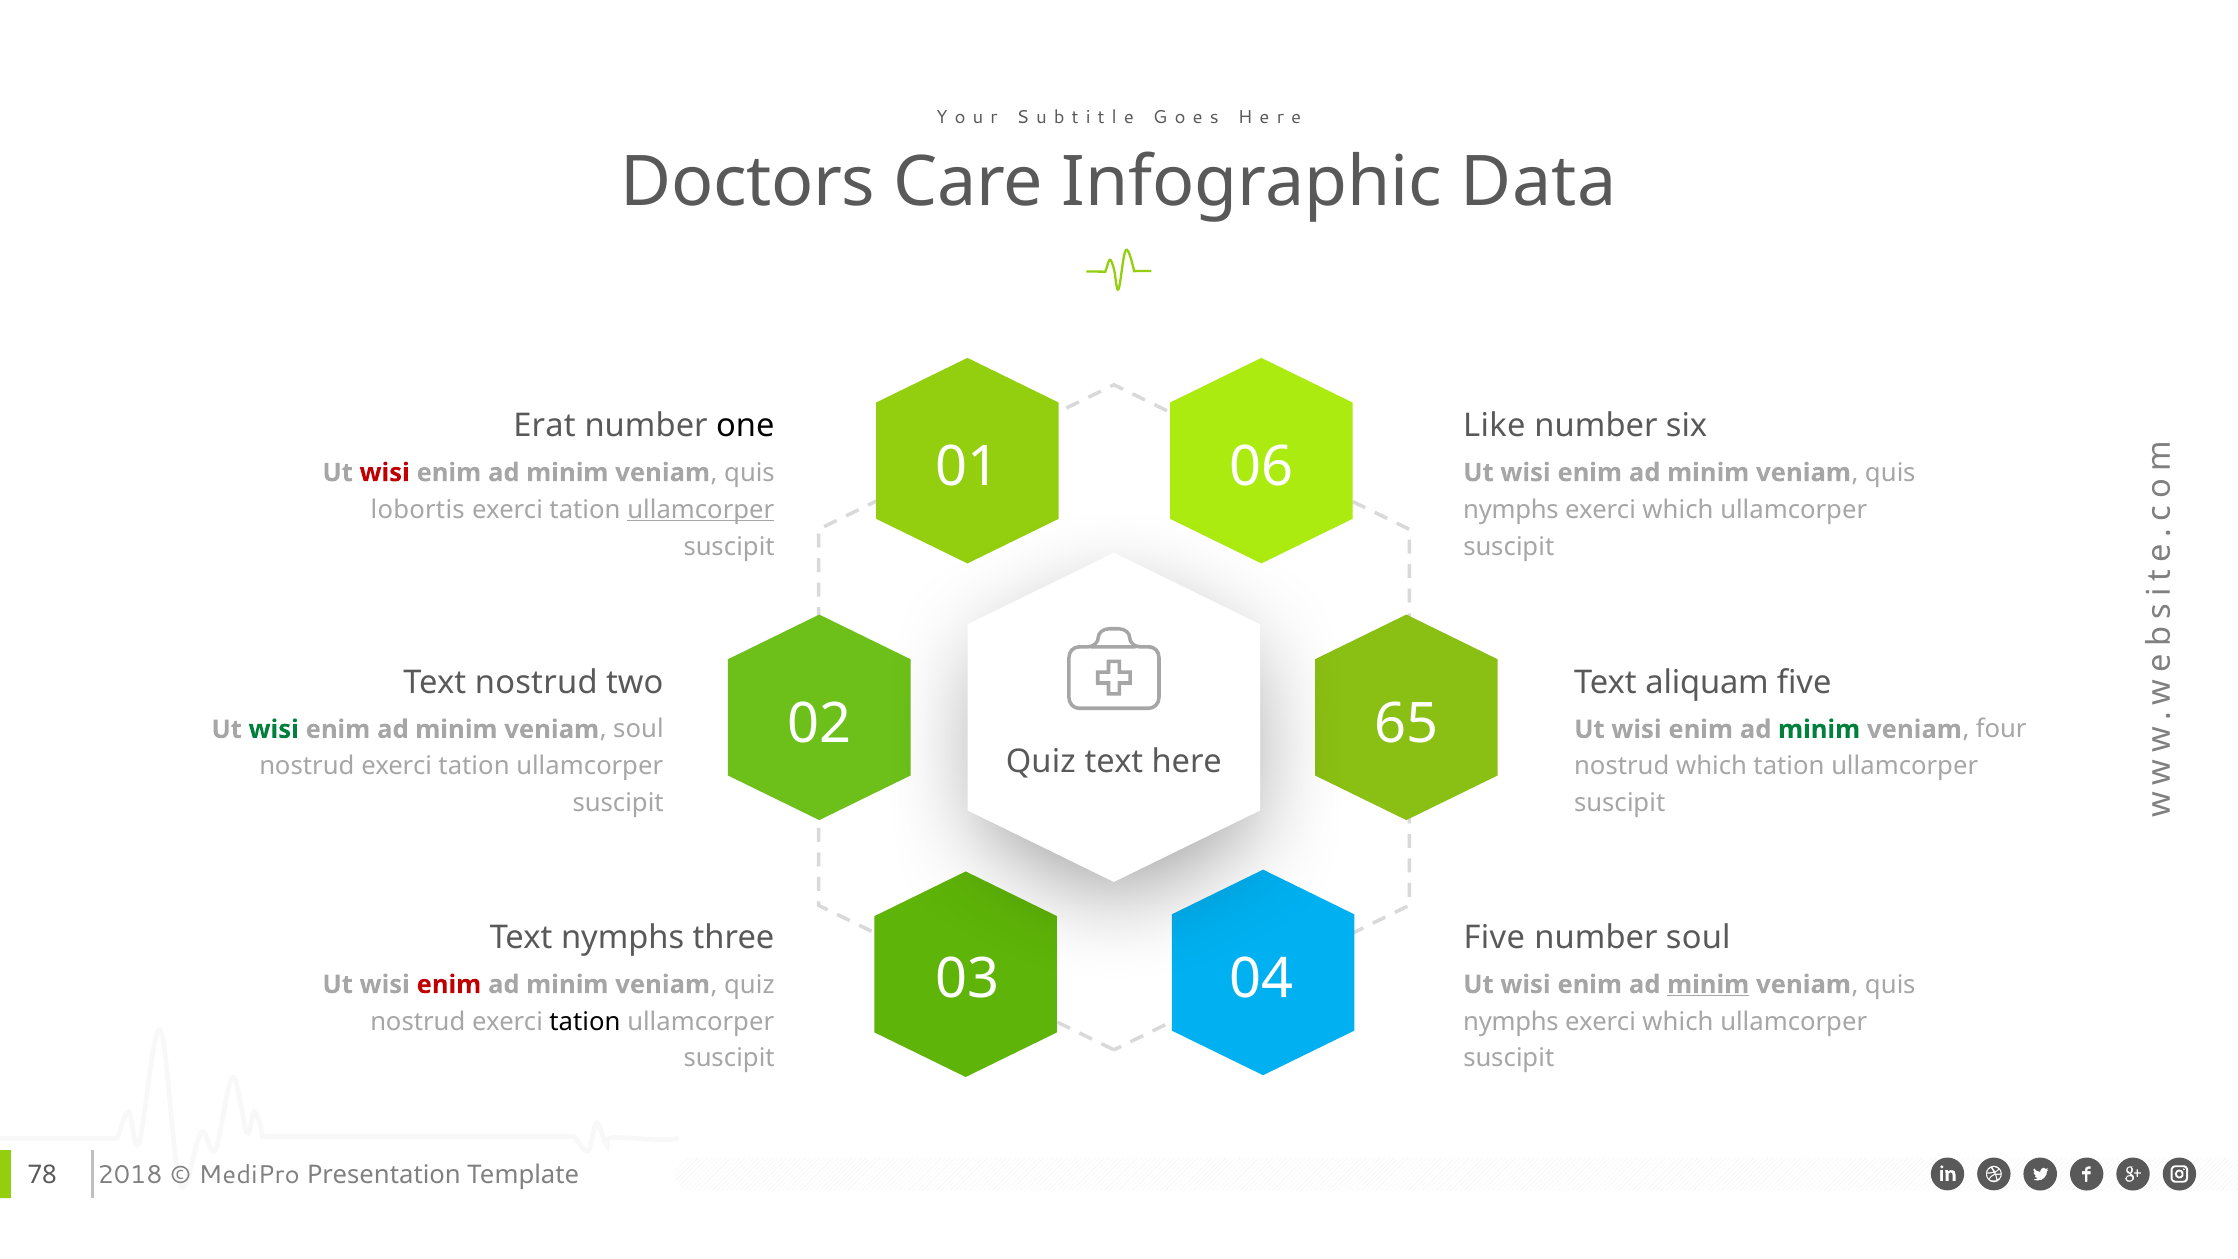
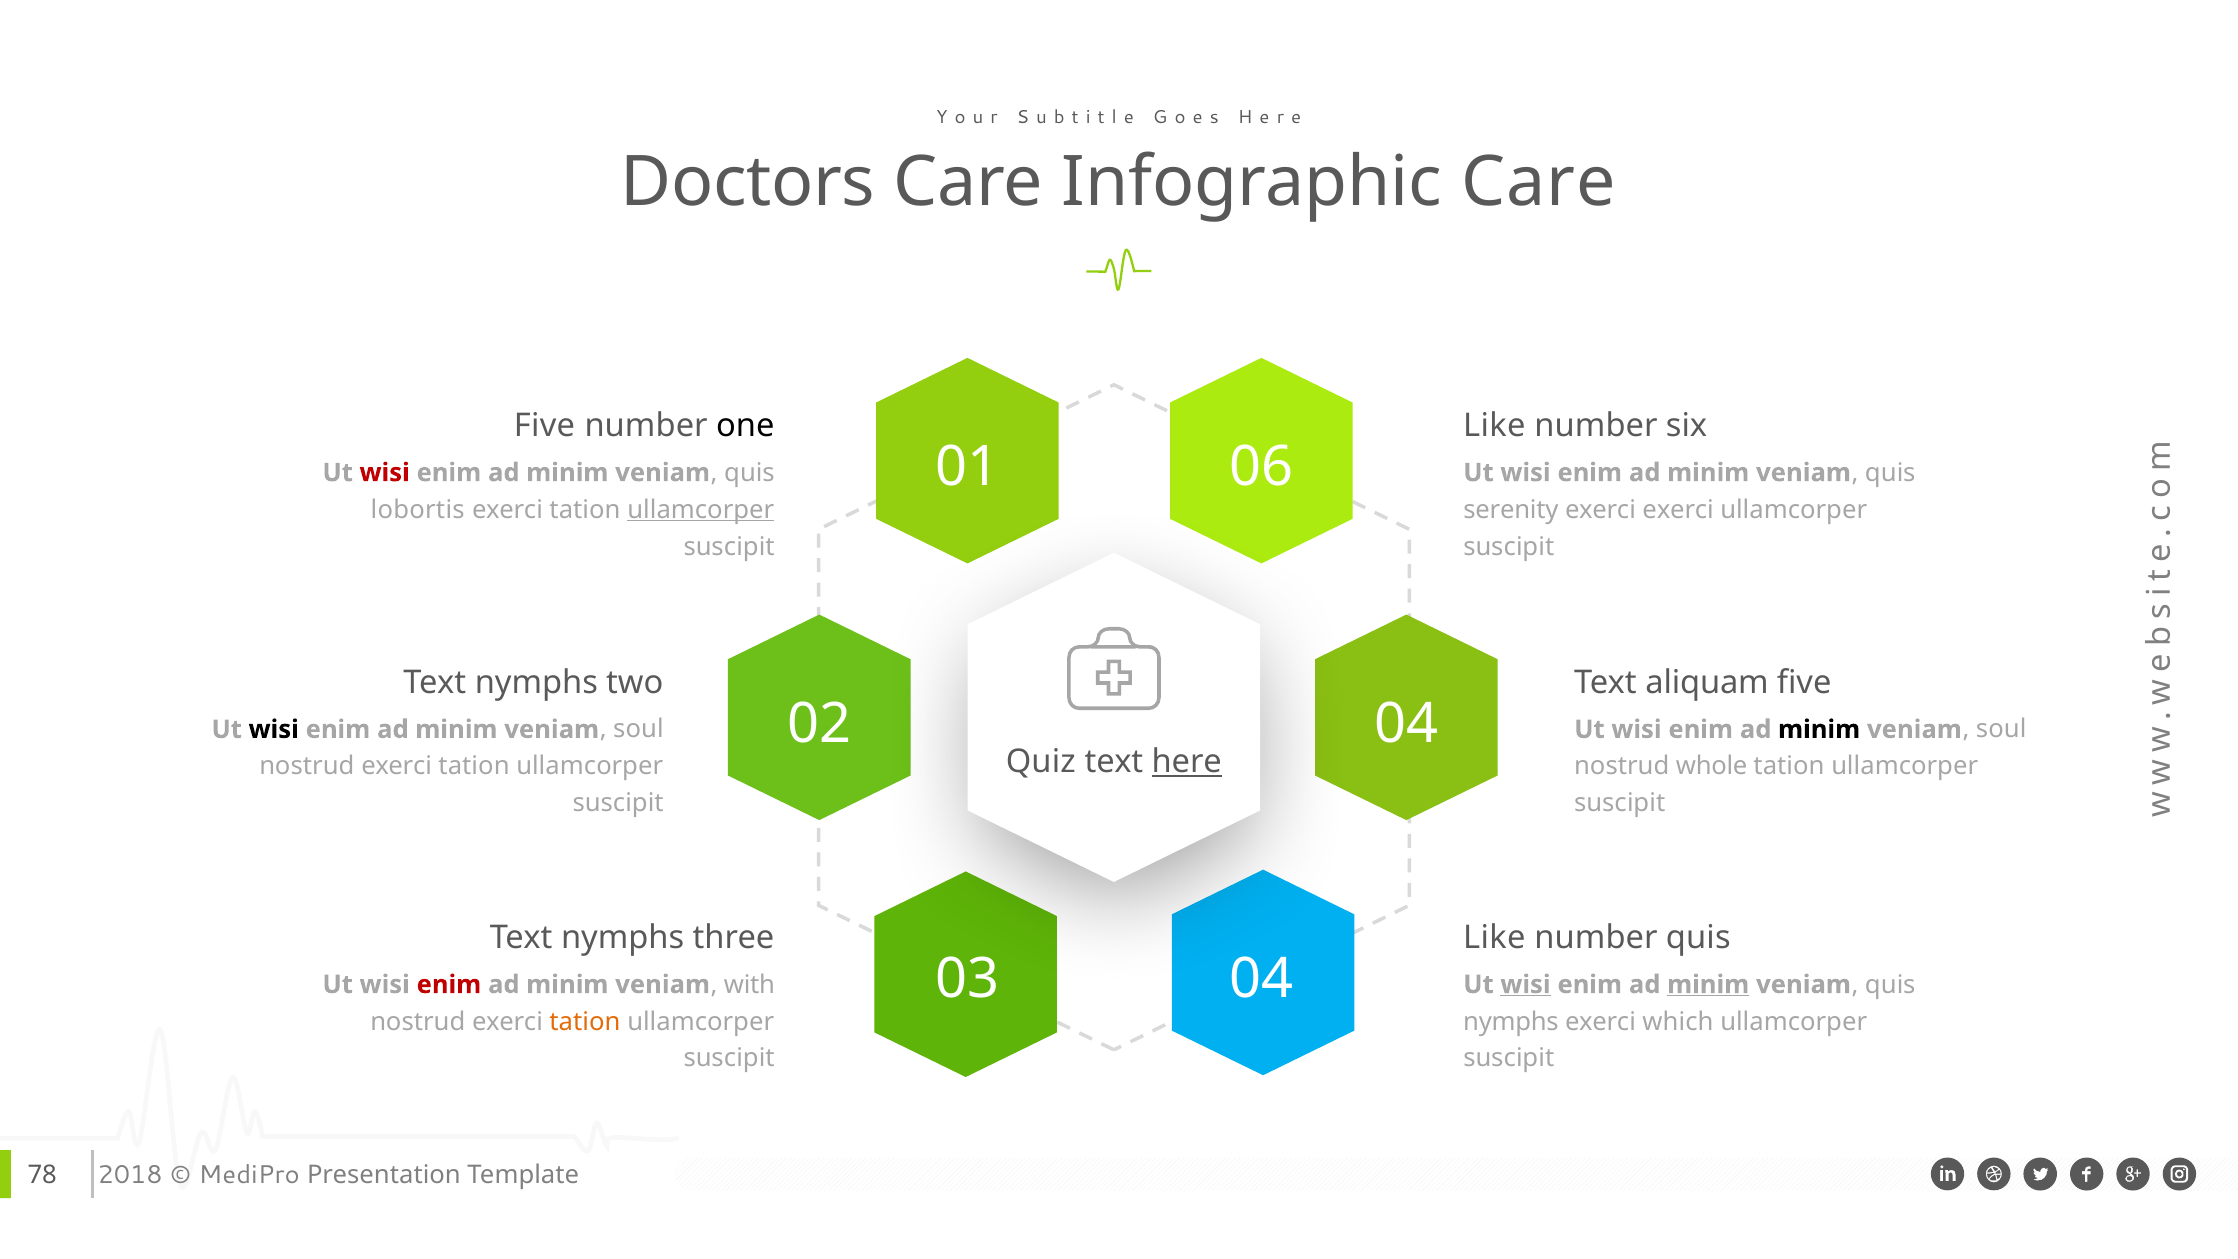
Infographic Data: Data -> Care (1539, 182)
Erat: Erat -> Five (544, 426)
nymphs: nymphs -> serenity (1511, 510)
which: which -> exerci (1678, 510)
nostrud: nostrud -> nymphs (536, 682)
02 65: 65 -> 04 (1406, 724)
wisi colour: green -> black (274, 729)
minim colour: green -> black (1819, 729)
four: four -> soul (2001, 729)
here underline: none -> present (1187, 762)
nostrud which: which -> whole (1712, 766)
Five: Five -> Like (1494, 937)
number soul: soul -> quis (1698, 937)
veniam quiz: quiz -> with (750, 984)
wisi underline: none -> present (1525, 984)
tation colour: black -> orange (585, 1021)
